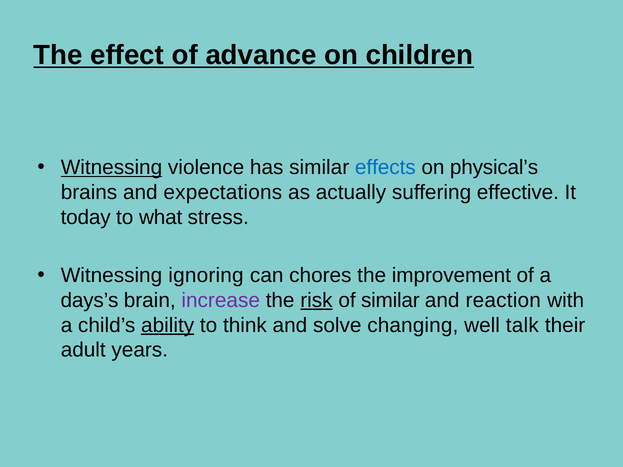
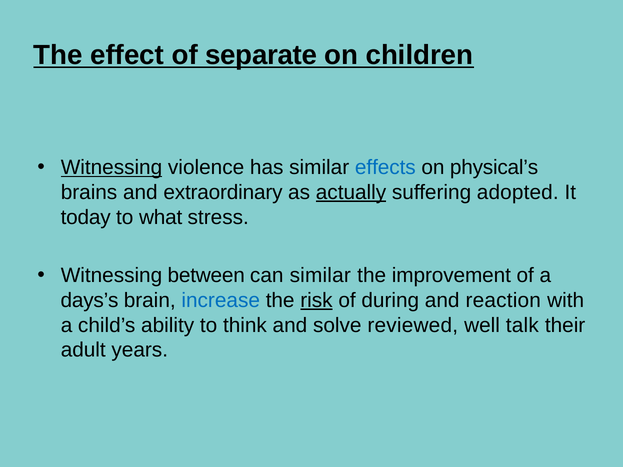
advance: advance -> separate (261, 55)
expectations: expectations -> extraordinary (223, 193)
actually underline: none -> present (351, 193)
effective: effective -> adopted (518, 193)
ignoring: ignoring -> between (206, 276)
can chores: chores -> similar (320, 276)
increase colour: purple -> blue (221, 300)
of similar: similar -> during (390, 300)
ability underline: present -> none (168, 325)
changing: changing -> reviewed (413, 325)
